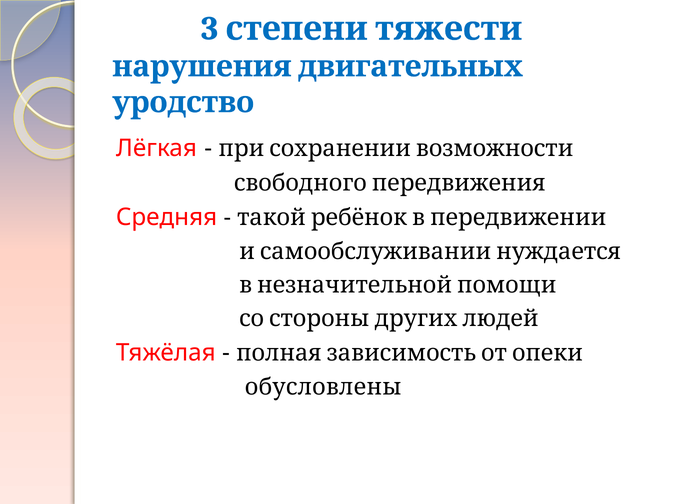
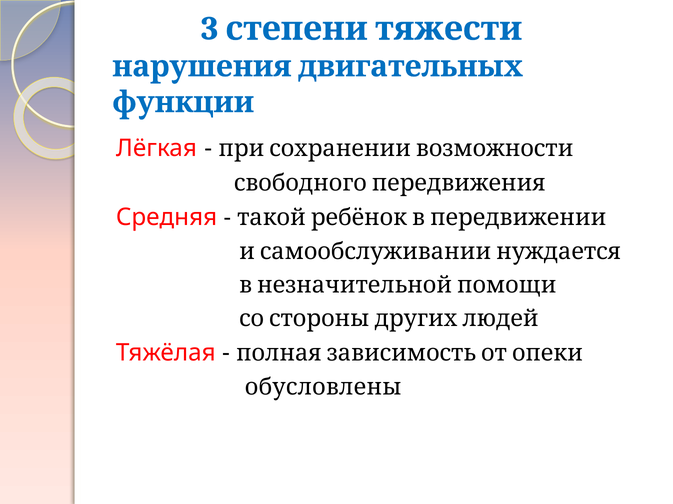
уродство: уродство -> функции (183, 102)
